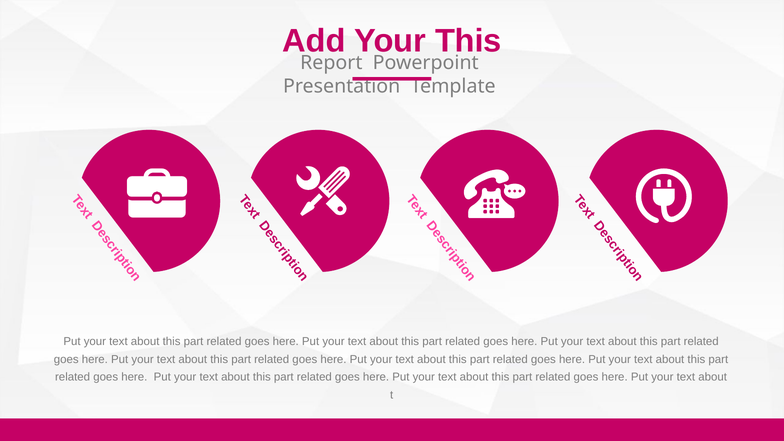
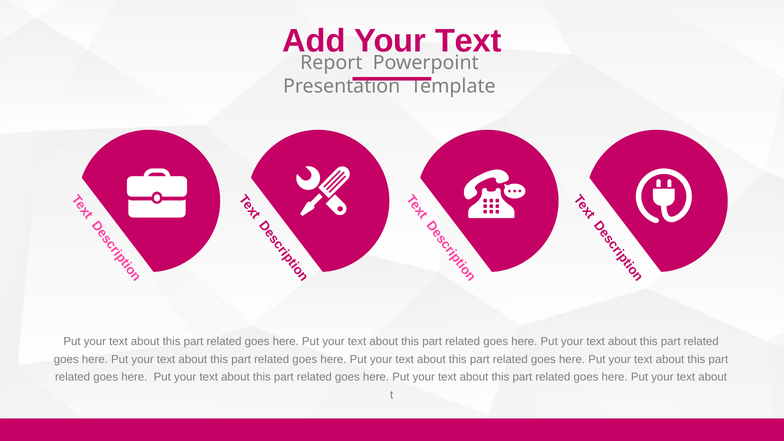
Add Your This: This -> Text (468, 41)
